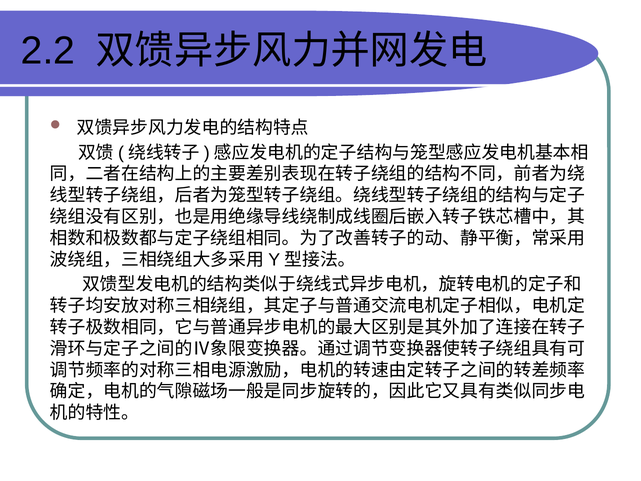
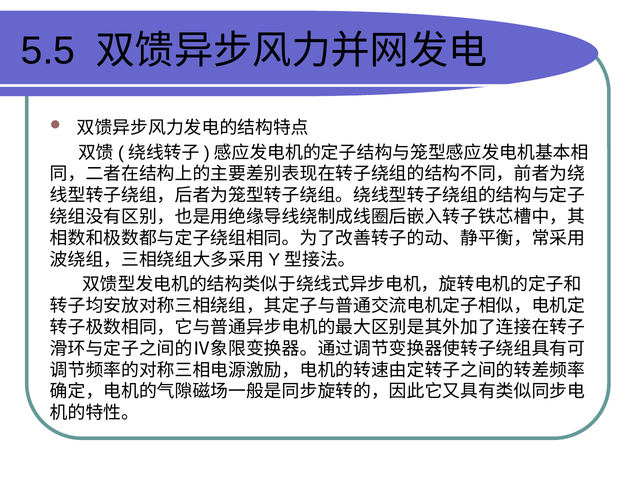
2.2: 2.2 -> 5.5 (48, 51)
